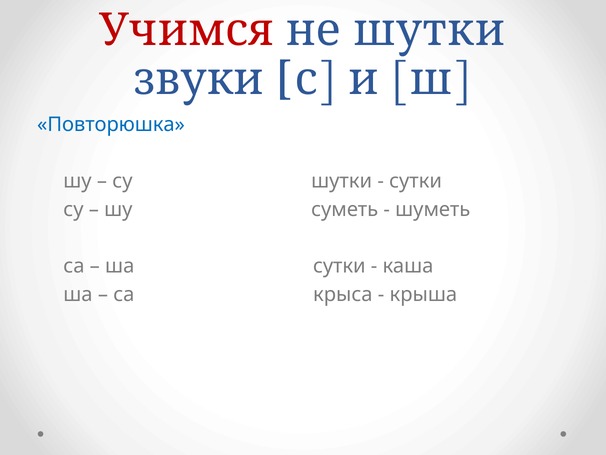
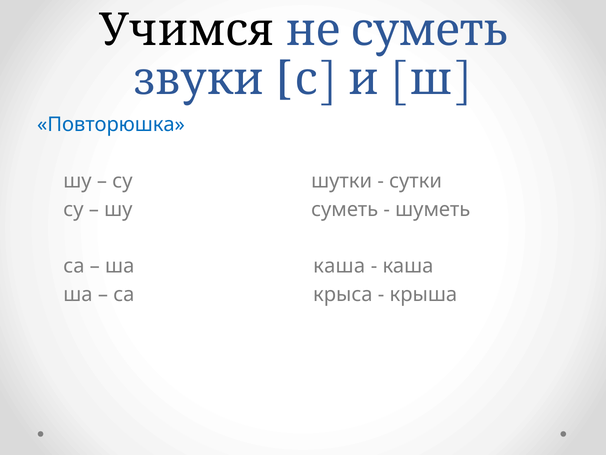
Учимся colour: red -> black (187, 30)
не шутки: шутки -> суметь (430, 30)
ша сутки: сутки -> каша (339, 266)
